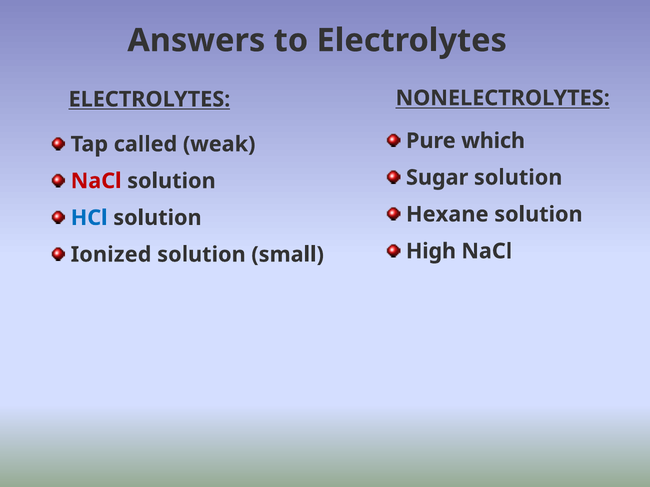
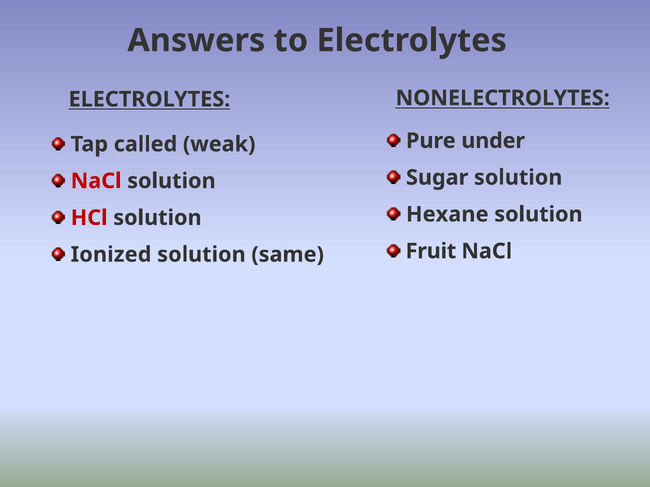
which: which -> under (493, 141)
HCl colour: blue -> red (89, 218)
High: High -> Fruit (431, 251)
small: small -> same (288, 255)
